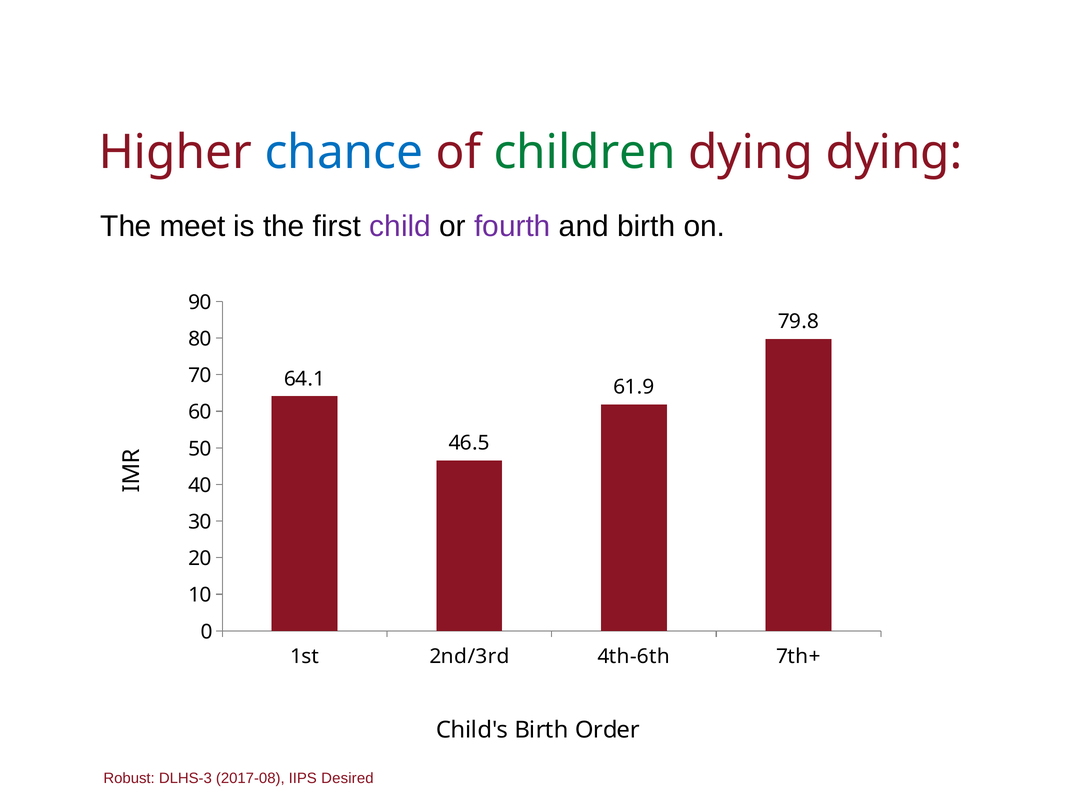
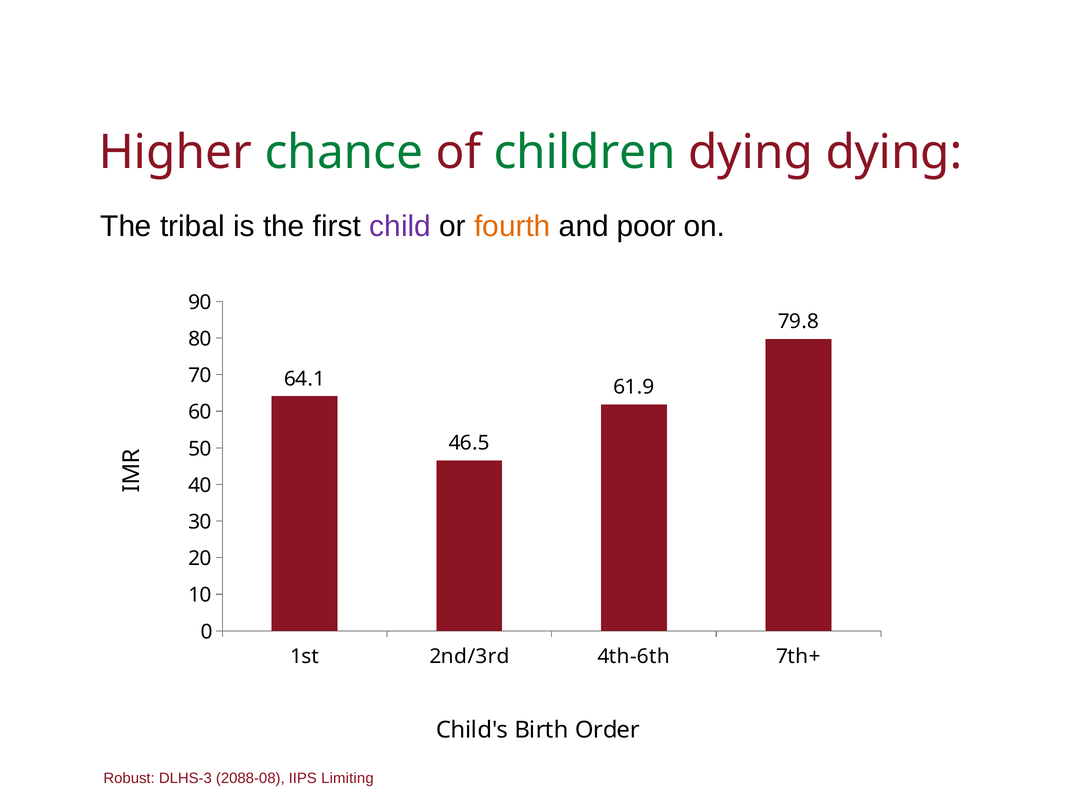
chance colour: blue -> green (344, 152)
meet: meet -> tribal (192, 227)
fourth colour: purple -> orange (512, 227)
and birth: birth -> poor (646, 227)
2017-08: 2017-08 -> 2088-08 (250, 778)
Desired: Desired -> Limiting (347, 778)
